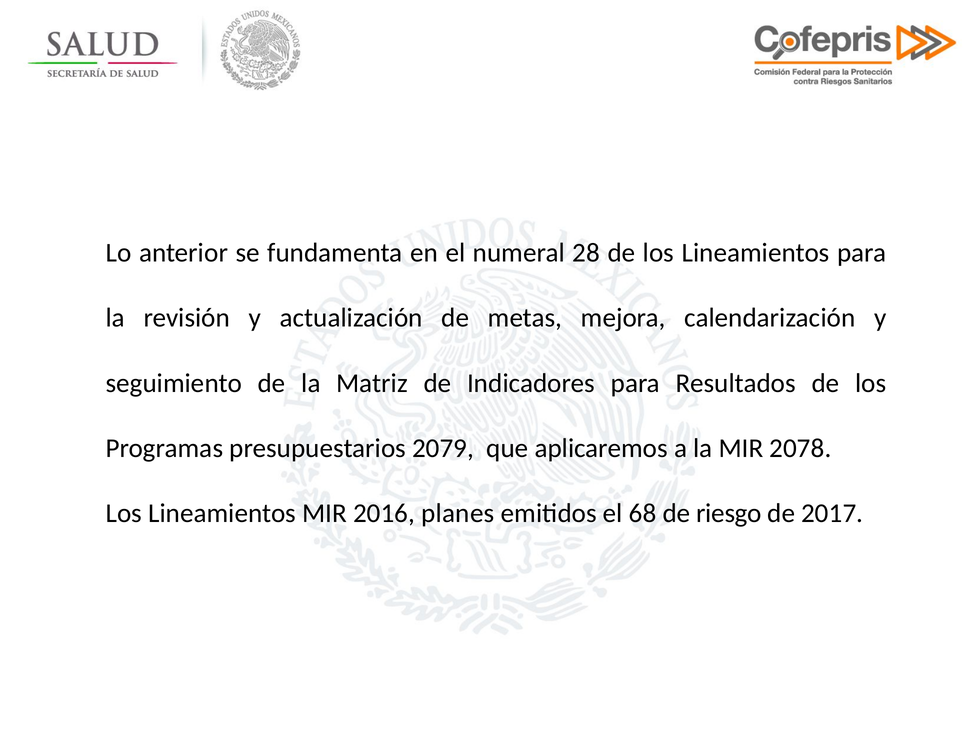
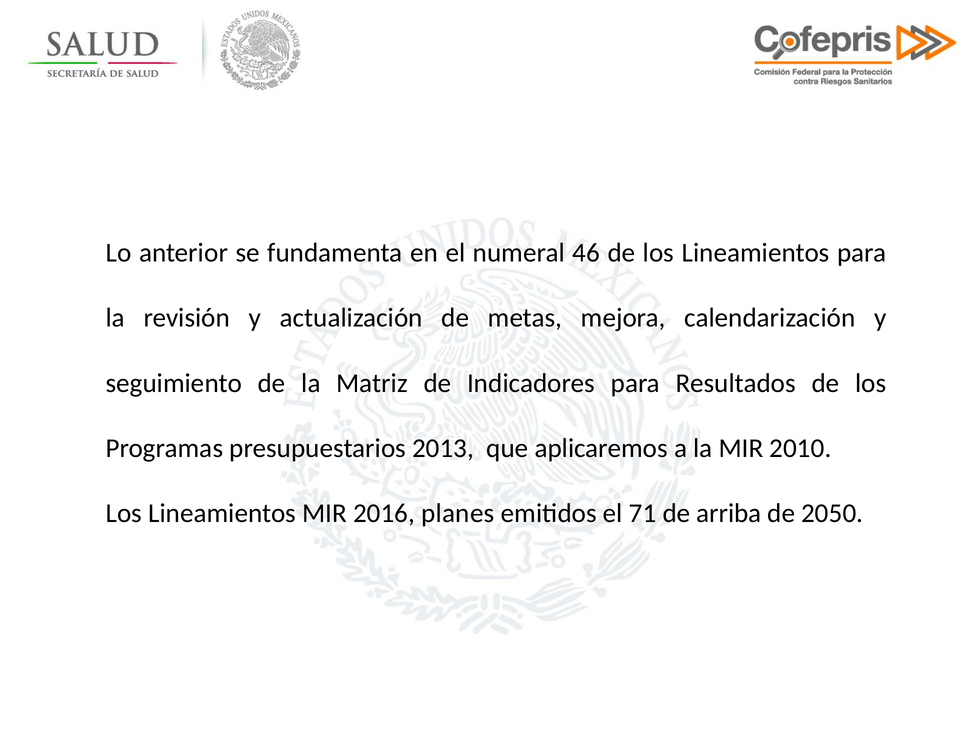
28: 28 -> 46 (586, 253)
2079: 2079 -> 2013 (443, 448)
2078: 2078 -> 2010 (800, 448)
68: 68 -> 71 (643, 513)
riesgo: riesgo -> arriba (729, 513)
2017: 2017 -> 2050 (832, 513)
